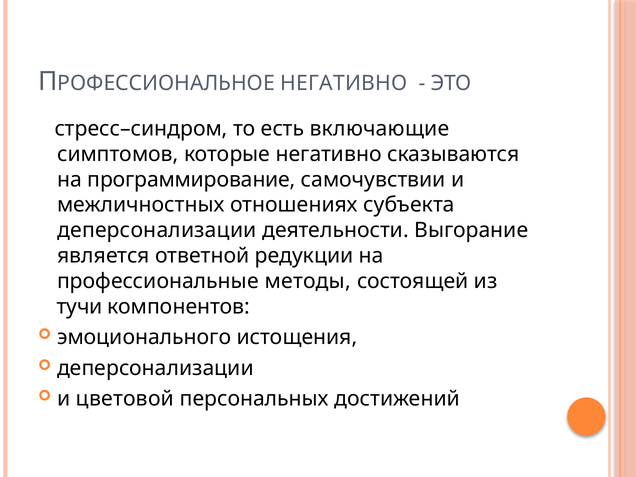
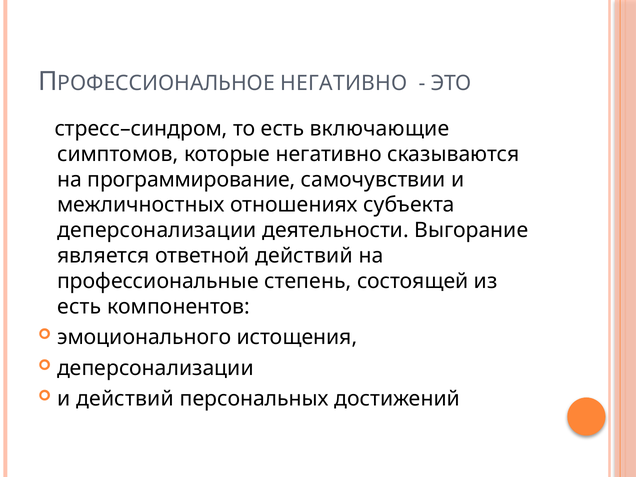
ответной редукции: редукции -> действий (304, 256)
методы: методы -> степень (308, 281)
тучи: тучи -> есть (79, 307)
и цветовой: цветовой -> действий (125, 399)
